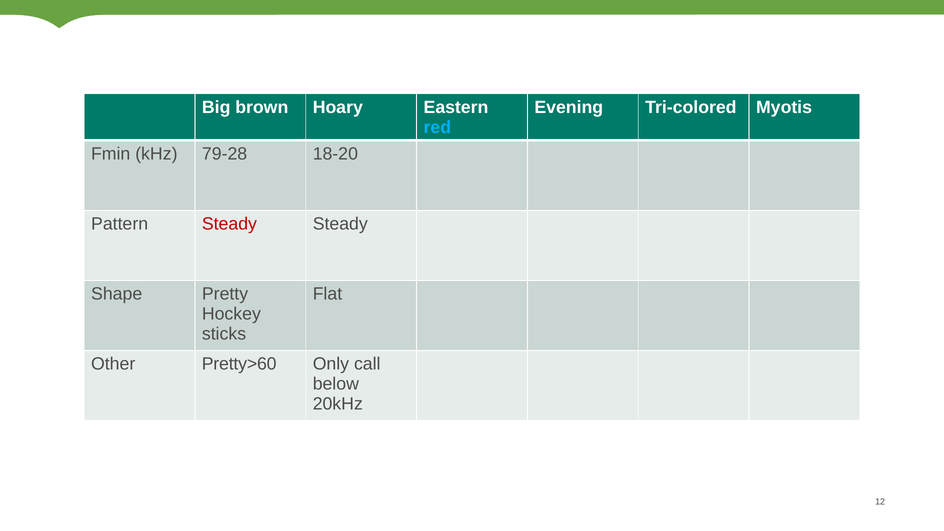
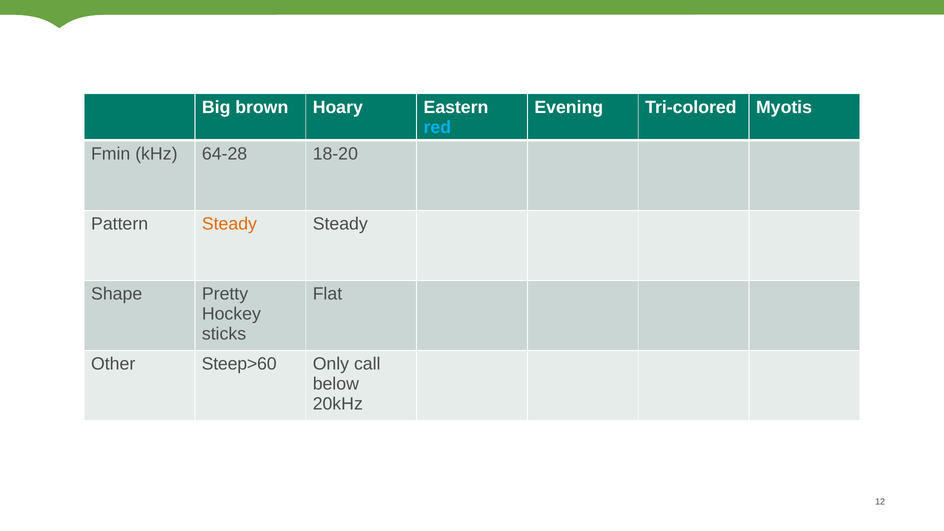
79-28: 79-28 -> 64-28 (225, 154)
Steady colour: red -> orange (229, 224)
Pretty>60: Pretty>60 -> Steep>60 (239, 364)
